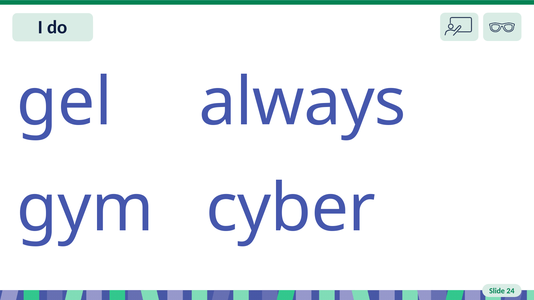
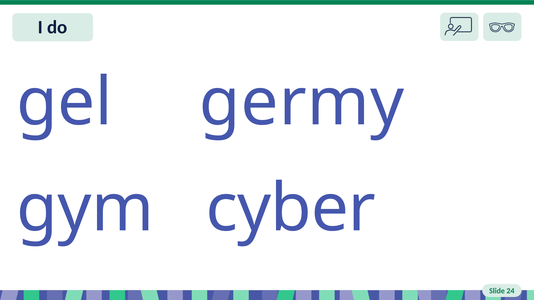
always: always -> germy (302, 103)
